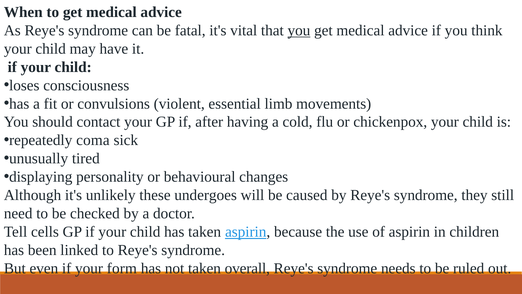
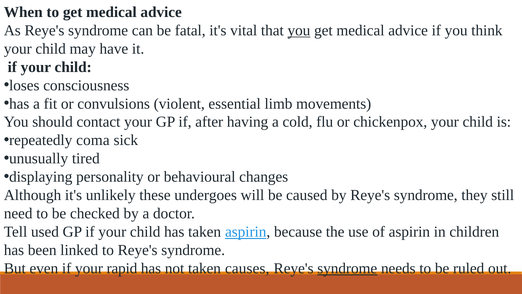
cells: cells -> used (45, 231)
form: form -> rapid (122, 268)
overall: overall -> causes (247, 268)
syndrome underline: none -> present (347, 268)
